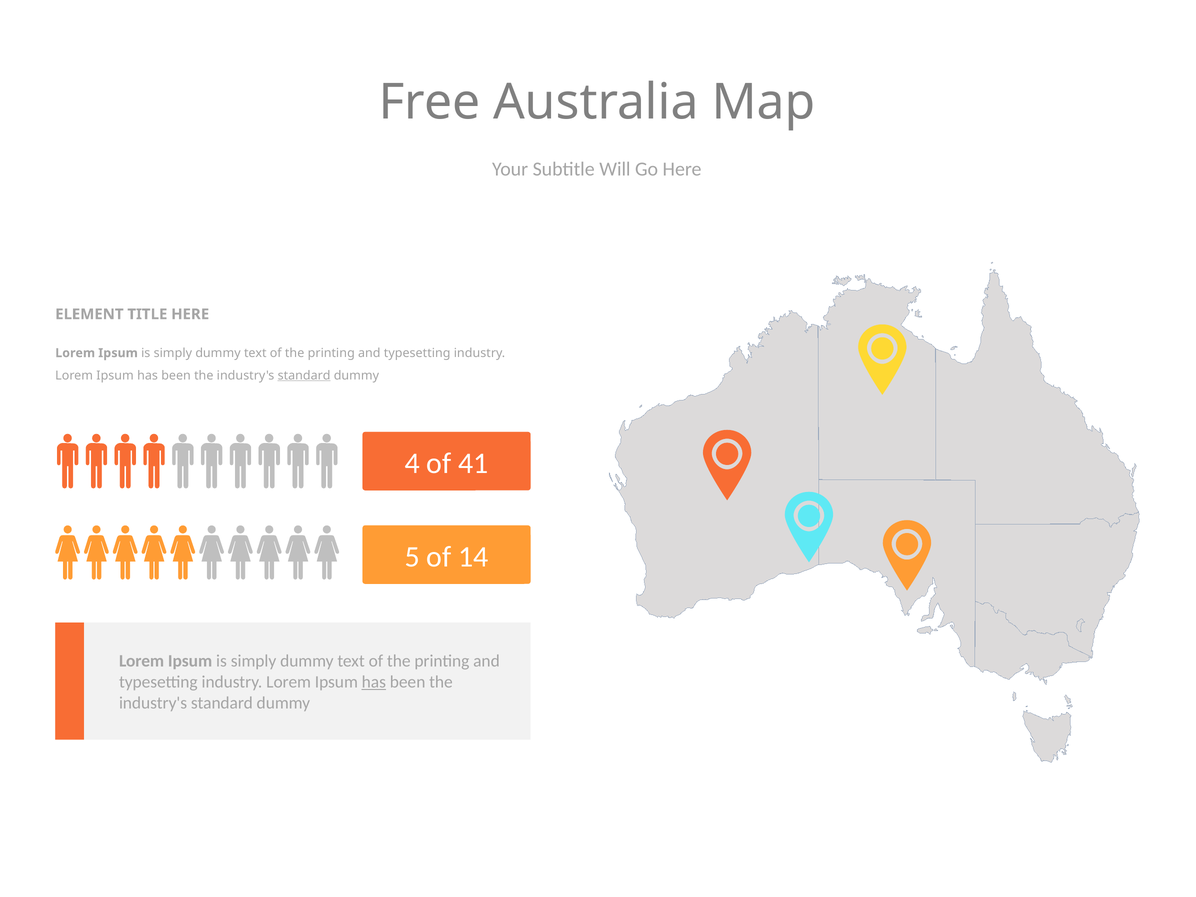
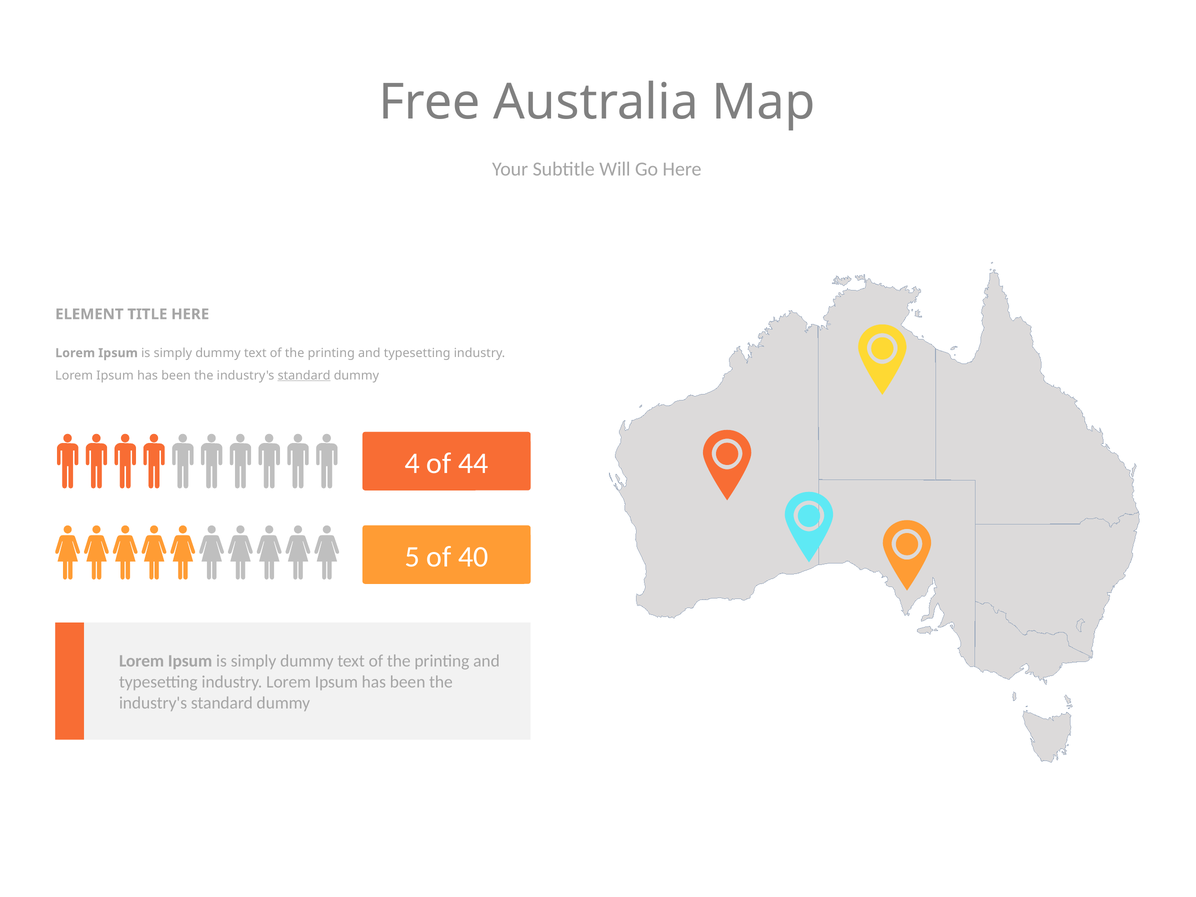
41: 41 -> 44 (473, 463)
14: 14 -> 40 (473, 557)
has underline: present -> none (374, 682)
